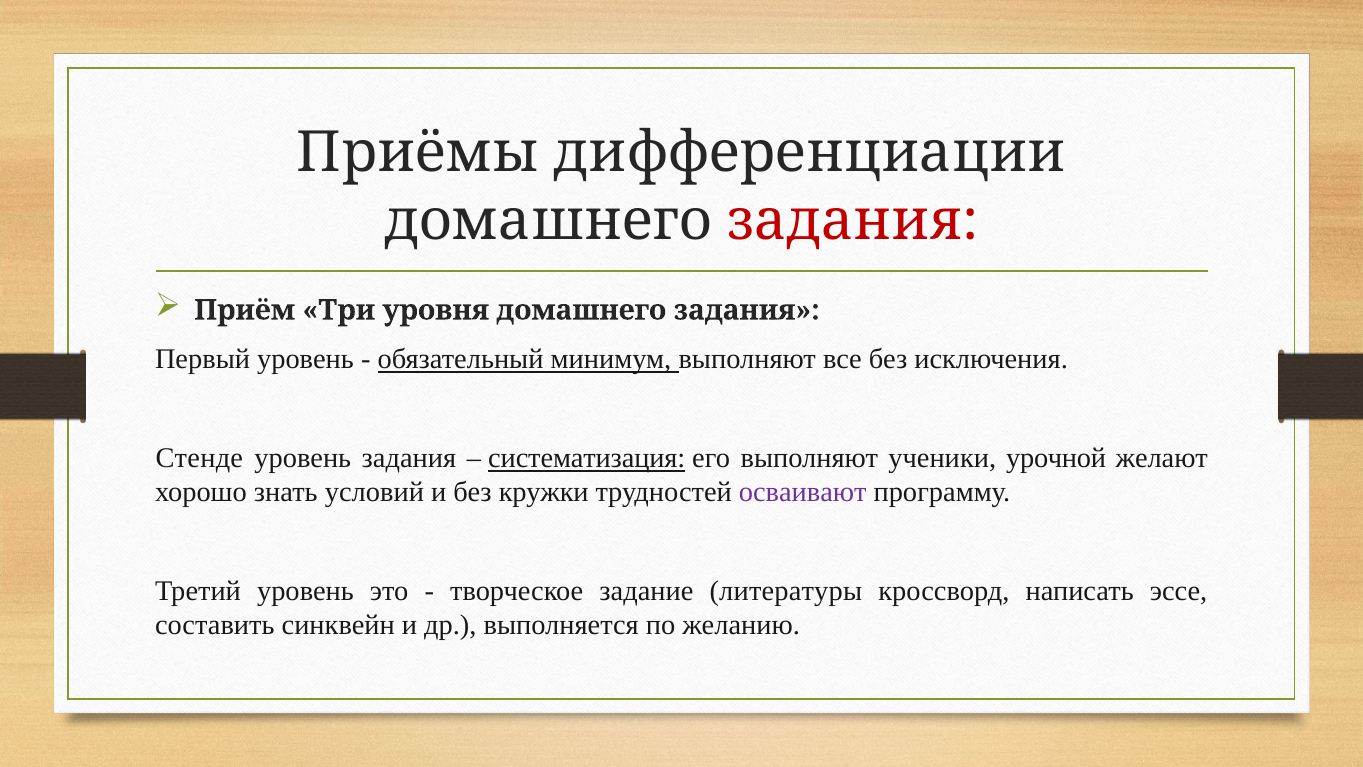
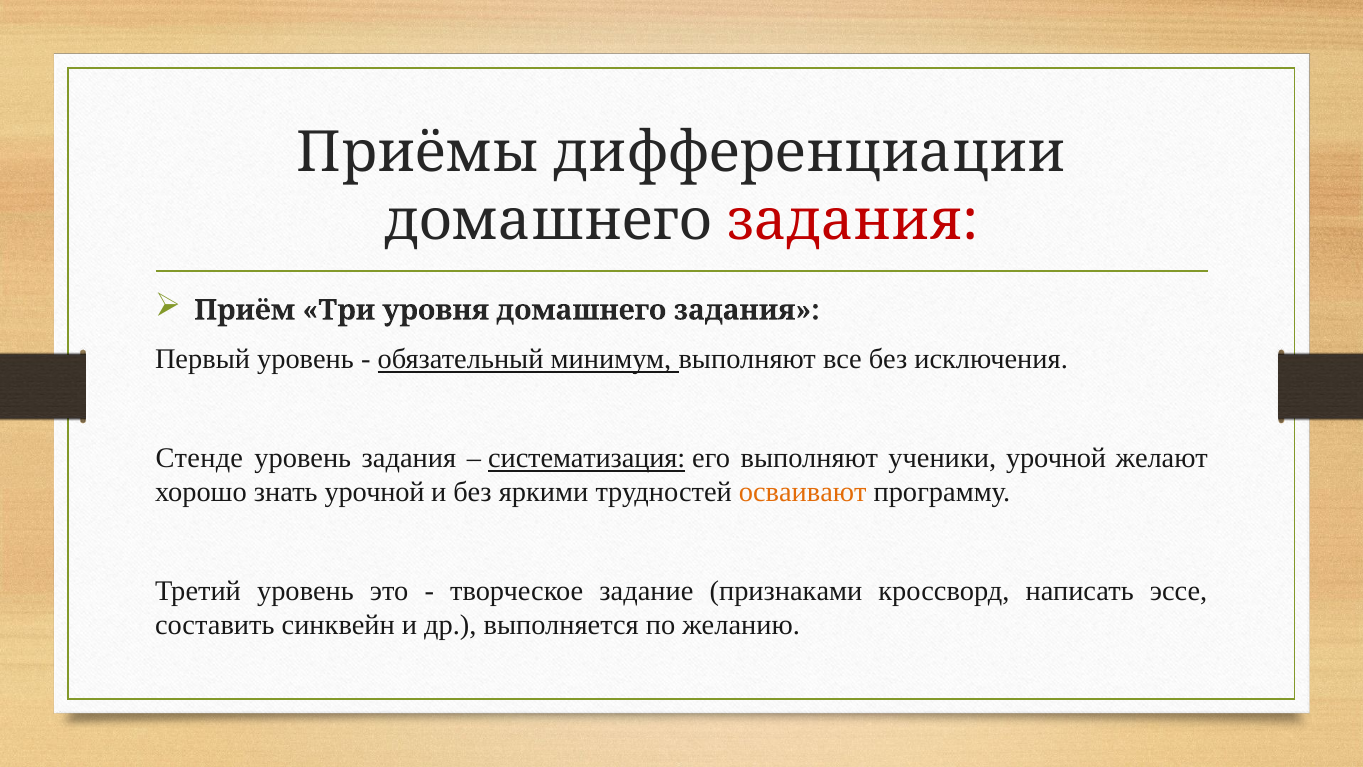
знать условий: условий -> урочной (375, 492)
кружки: кружки -> яркими (544, 492)
осваивают colour: purple -> orange (803, 492)
литературы: литературы -> признаками (786, 591)
